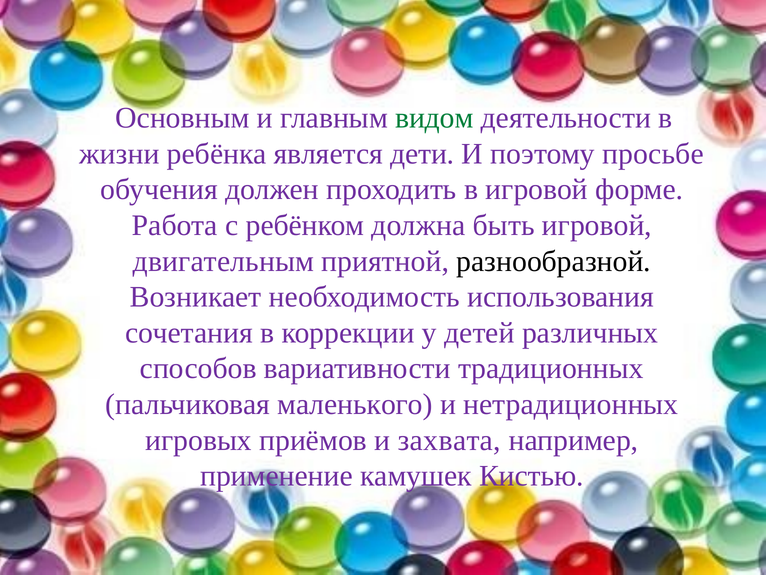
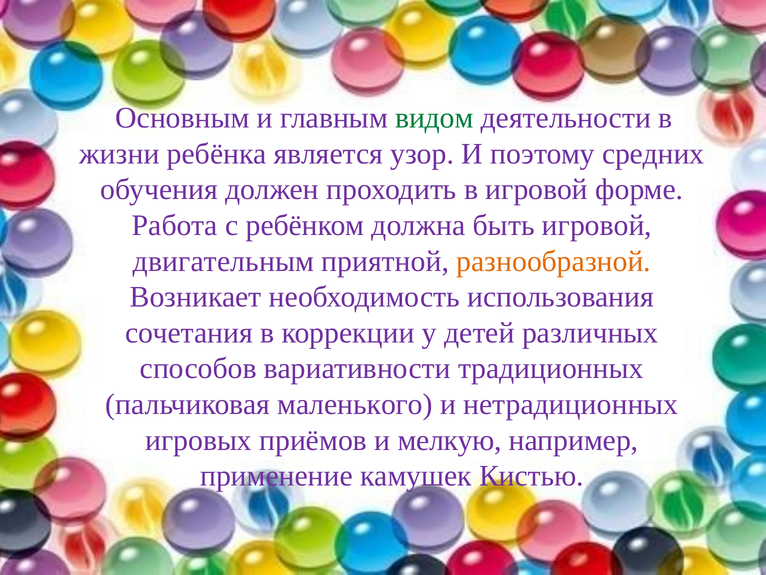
дети: дети -> узор (422, 154)
просьбе: просьбе -> средних (653, 154)
разнообразной colour: black -> orange (554, 261)
захвата: захвата -> мелкую (450, 440)
